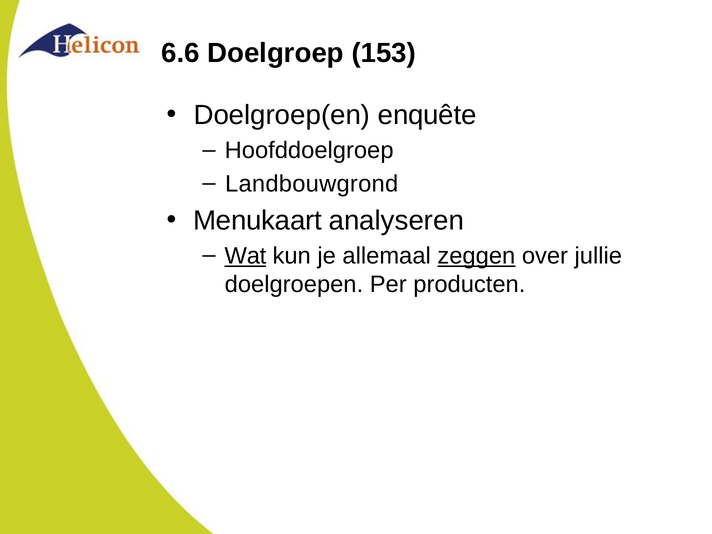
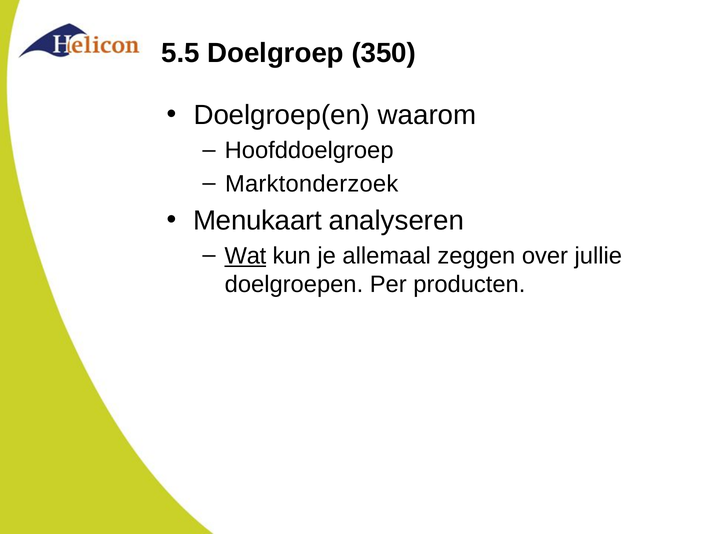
6.6: 6.6 -> 5.5 (180, 53)
153: 153 -> 350 (384, 53)
enquête: enquête -> waarom (427, 115)
Landbouwgrond: Landbouwgrond -> Marktonderzoek (312, 184)
zeggen underline: present -> none (476, 256)
